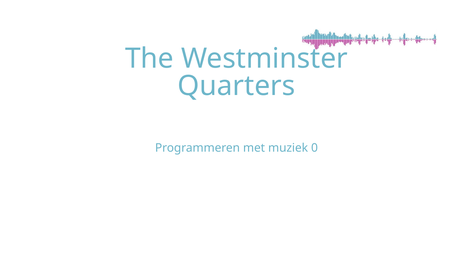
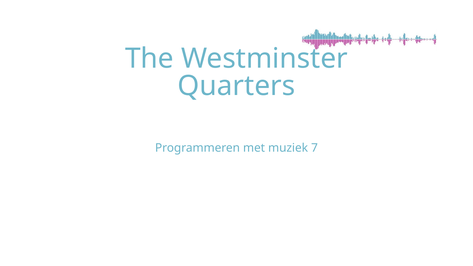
0: 0 -> 7 (315, 148)
